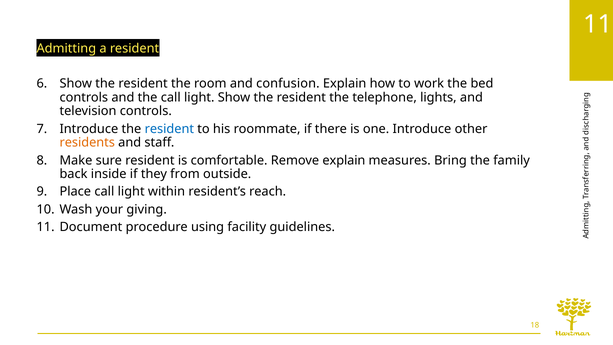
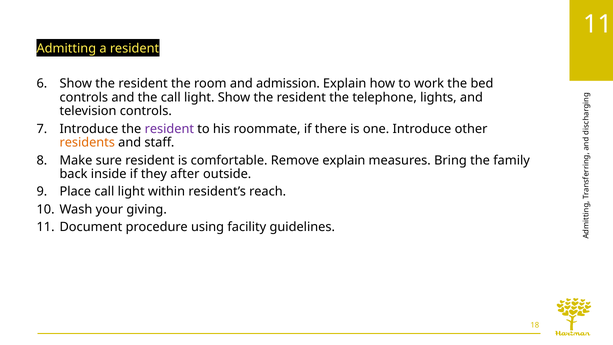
confusion: confusion -> admission (288, 84)
resident colour: blue -> purple (169, 129)
from: from -> after (185, 174)
